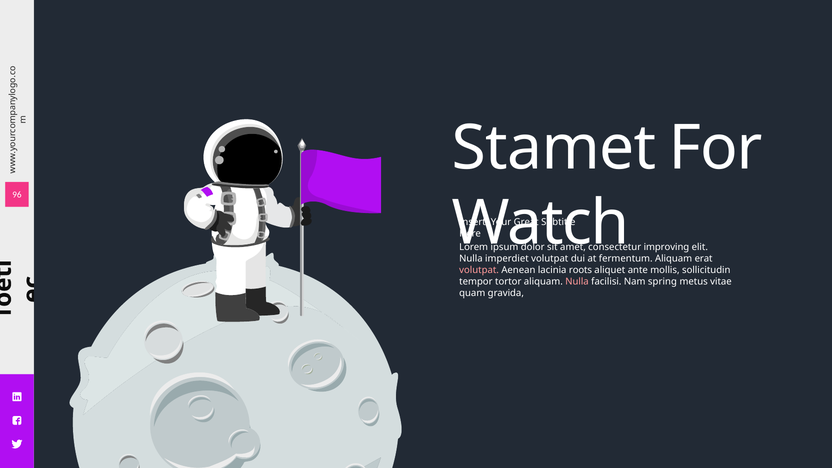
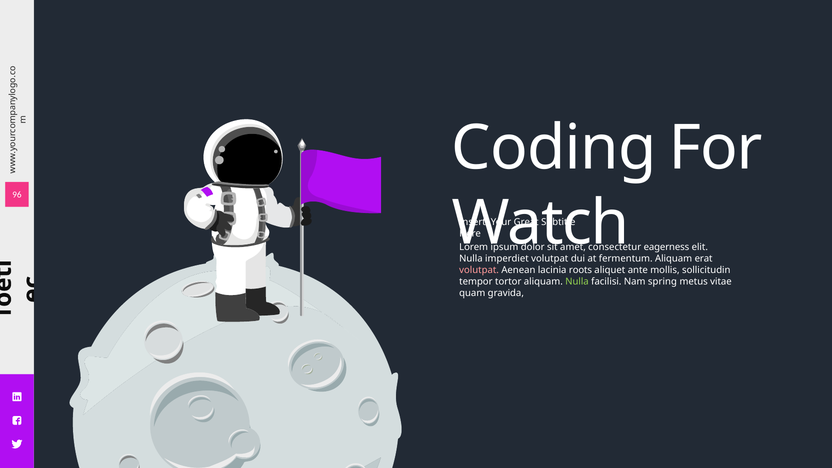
Stamet: Stamet -> Coding (554, 148)
improving: improving -> eagerness (666, 247)
Nulla colour: pink -> light green (577, 281)
